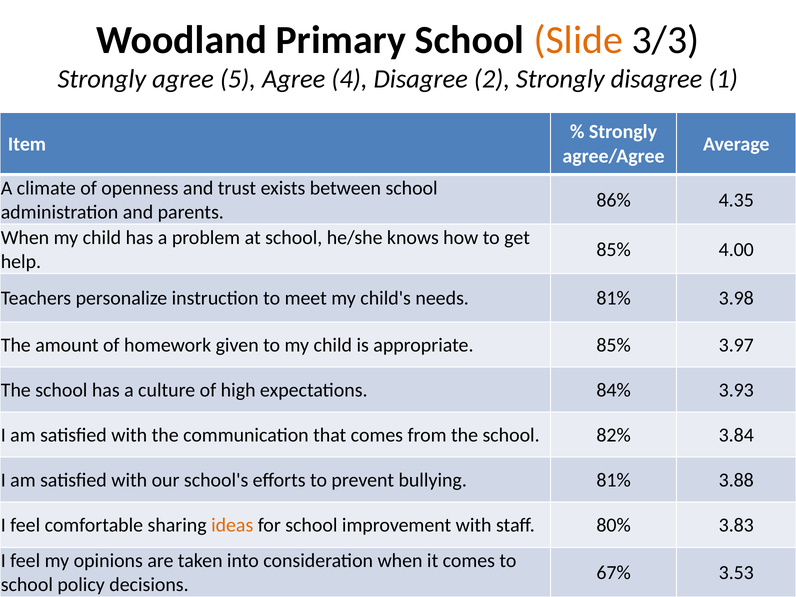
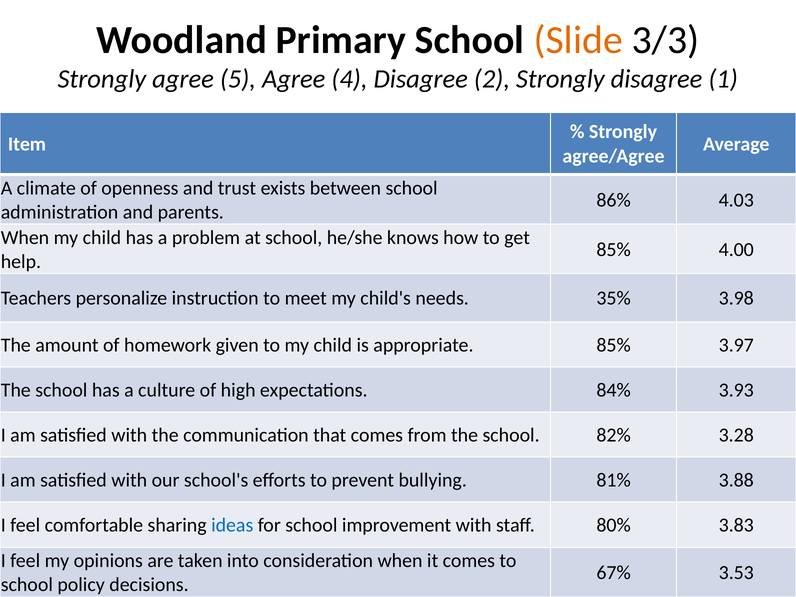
4.35: 4.35 -> 4.03 (736, 200)
needs 81%: 81% -> 35% (614, 298)
3.84: 3.84 -> 3.28 (736, 435)
ideas colour: orange -> blue (232, 525)
